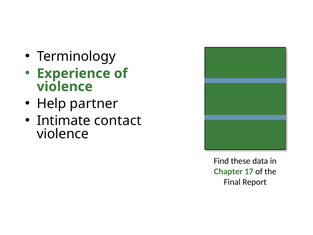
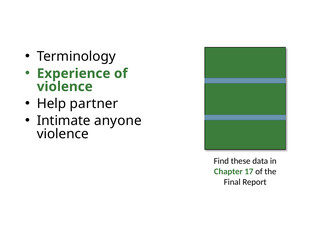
contact: contact -> anyone (118, 121)
